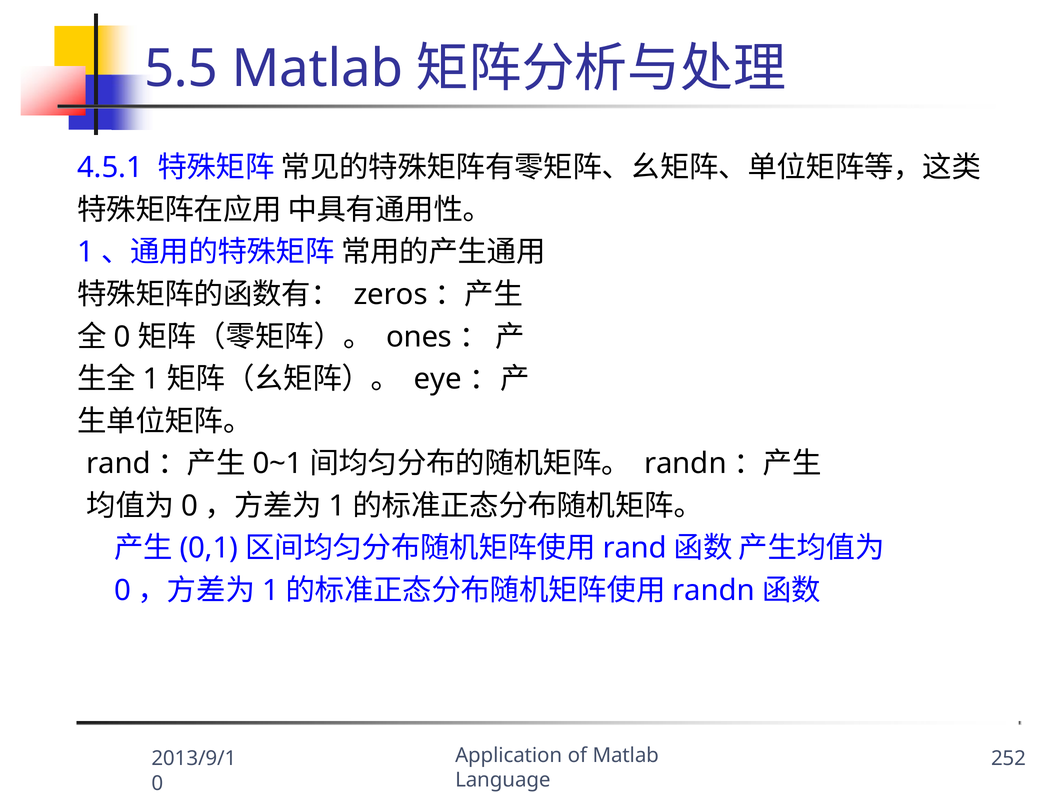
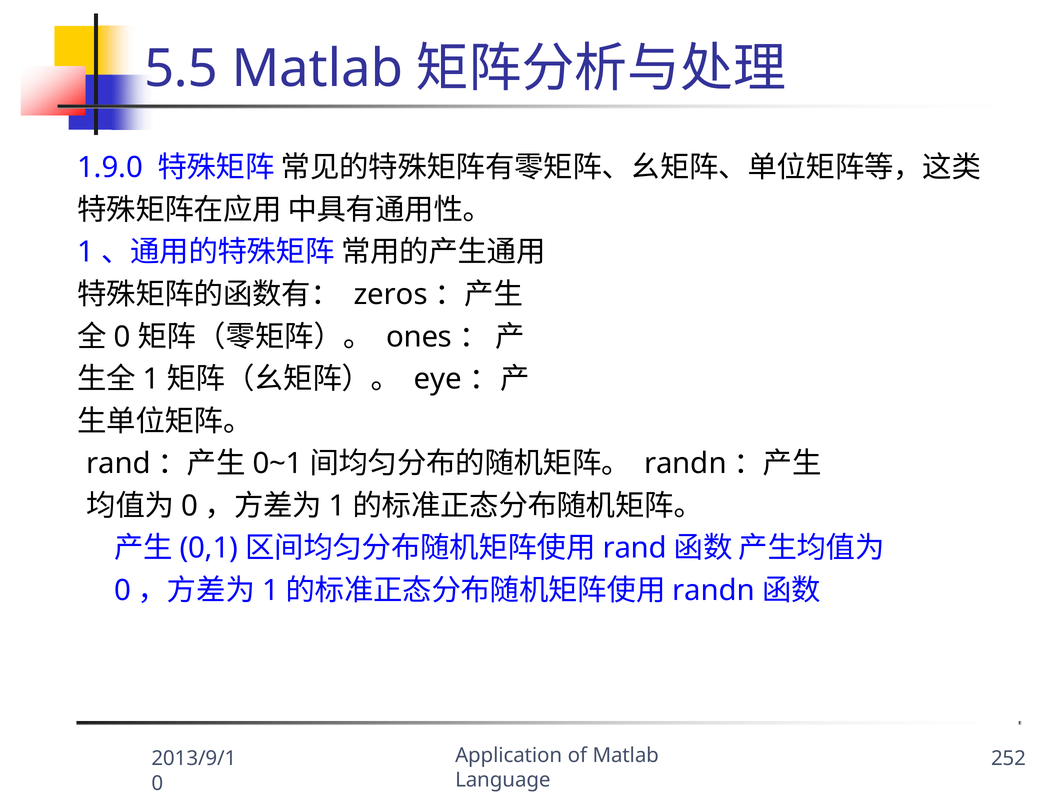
4.5.1: 4.5.1 -> 1.9.0 (110, 168)
